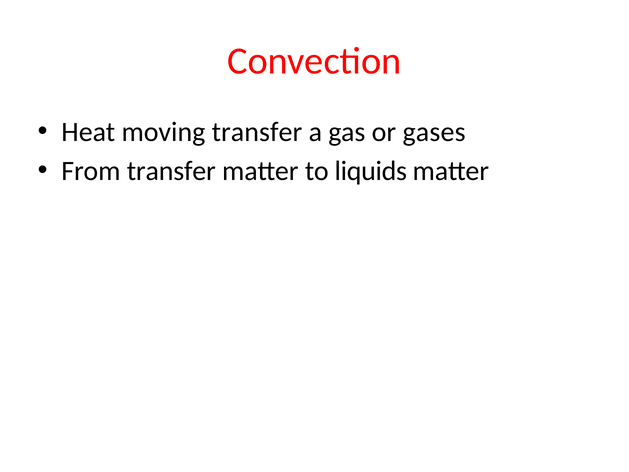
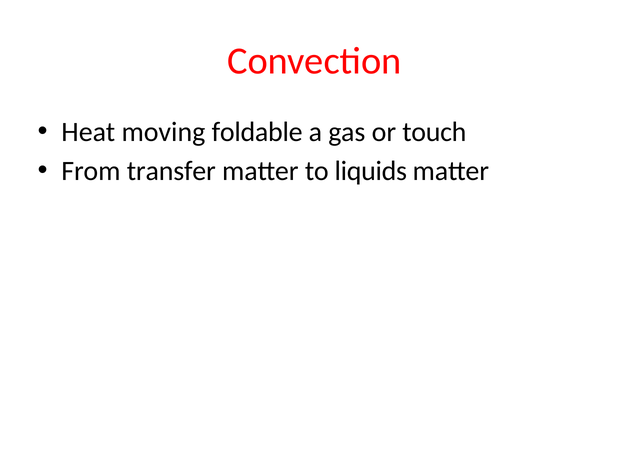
moving transfer: transfer -> foldable (257, 132)
gases: gases -> touch (434, 132)
